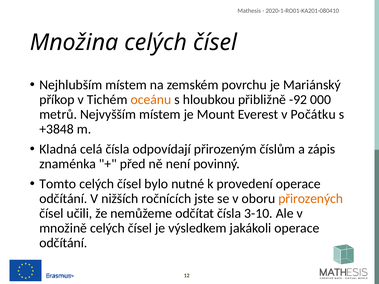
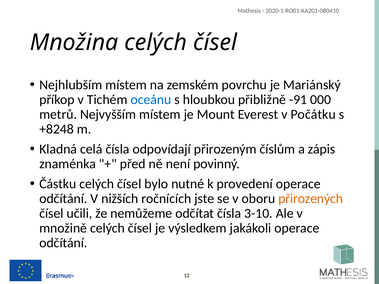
oceánu colour: orange -> blue (151, 100)
-92: -92 -> -91 (298, 100)
+3848: +3848 -> +8248 (57, 129)
Tomto: Tomto -> Částku (58, 184)
